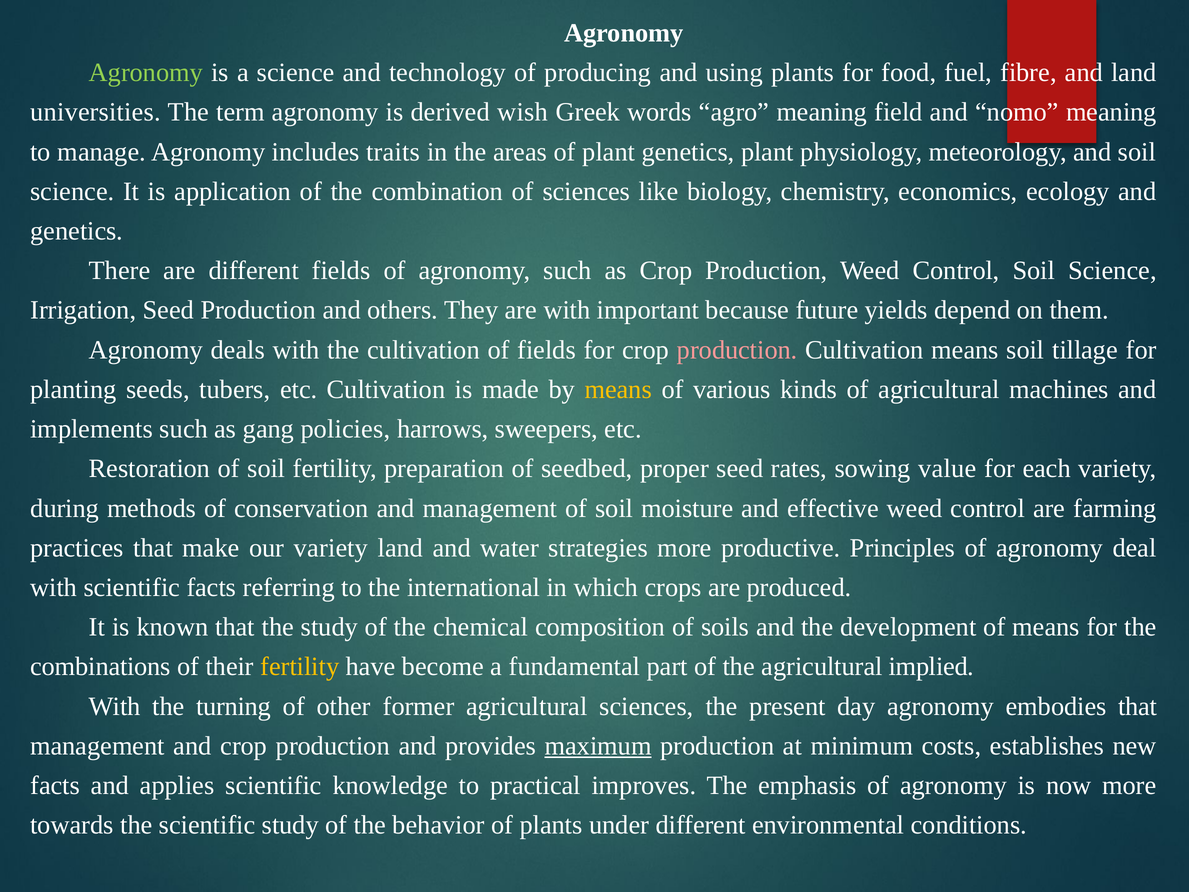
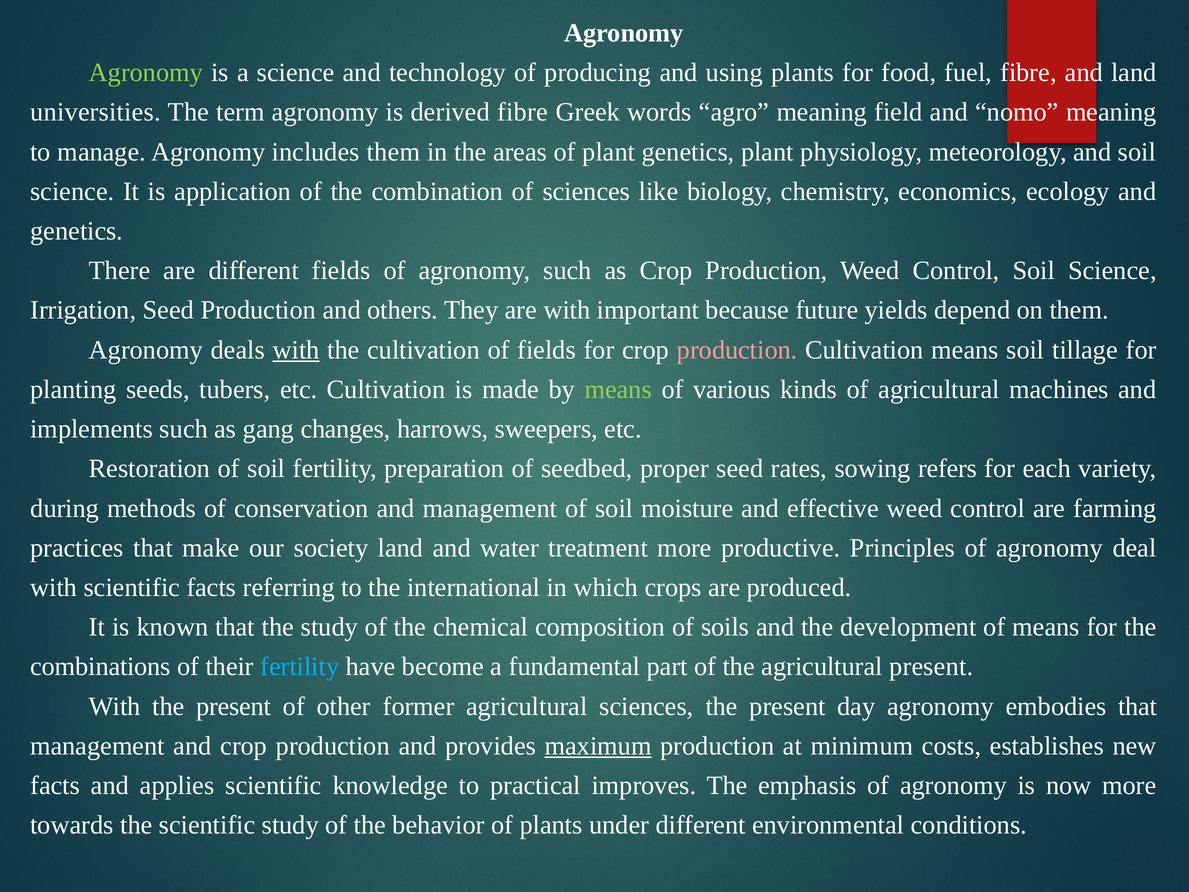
derived wish: wish -> fibre (523, 112)
includes traits: traits -> them (393, 152)
with underline: none -> present (296, 350)
means colour: yellow -> light green (618, 389)
policies: policies -> changes (346, 429)
value: value -> refers (948, 469)
our variety: variety -> society (331, 548)
strategies: strategies -> treatment (598, 548)
fertility colour: yellow -> light blue (300, 667)
agricultural implied: implied -> present (931, 667)
With the turning: turning -> present (234, 706)
